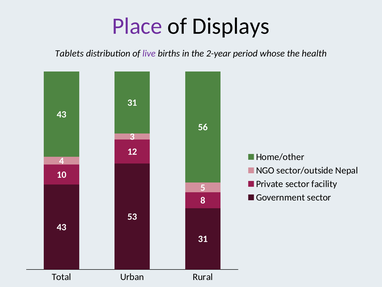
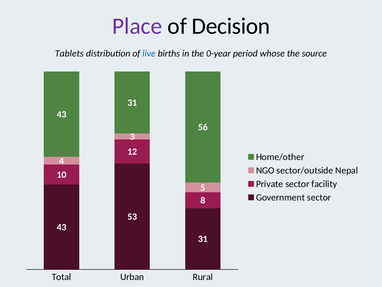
Displays: Displays -> Decision (231, 26)
live colour: purple -> blue (149, 53)
2-year: 2-year -> 0-year (218, 53)
health: health -> source (314, 53)
